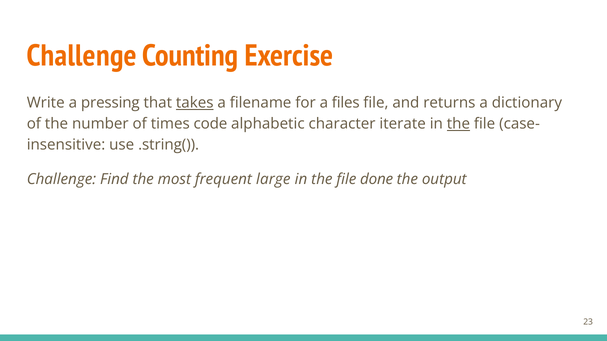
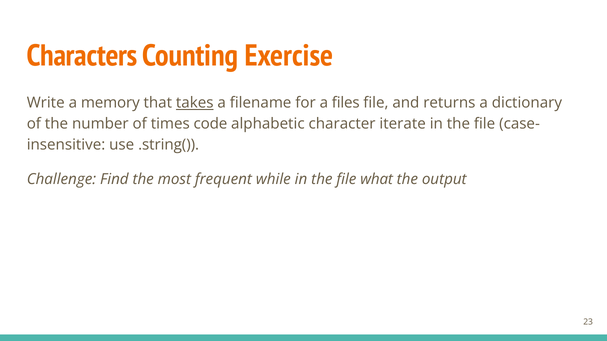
Challenge: Challenge -> Characters (82, 56)
pressing: pressing -> memory (110, 103)
the underline: present -> none (458, 124)
large: large -> while (273, 179)
done: done -> what (377, 179)
